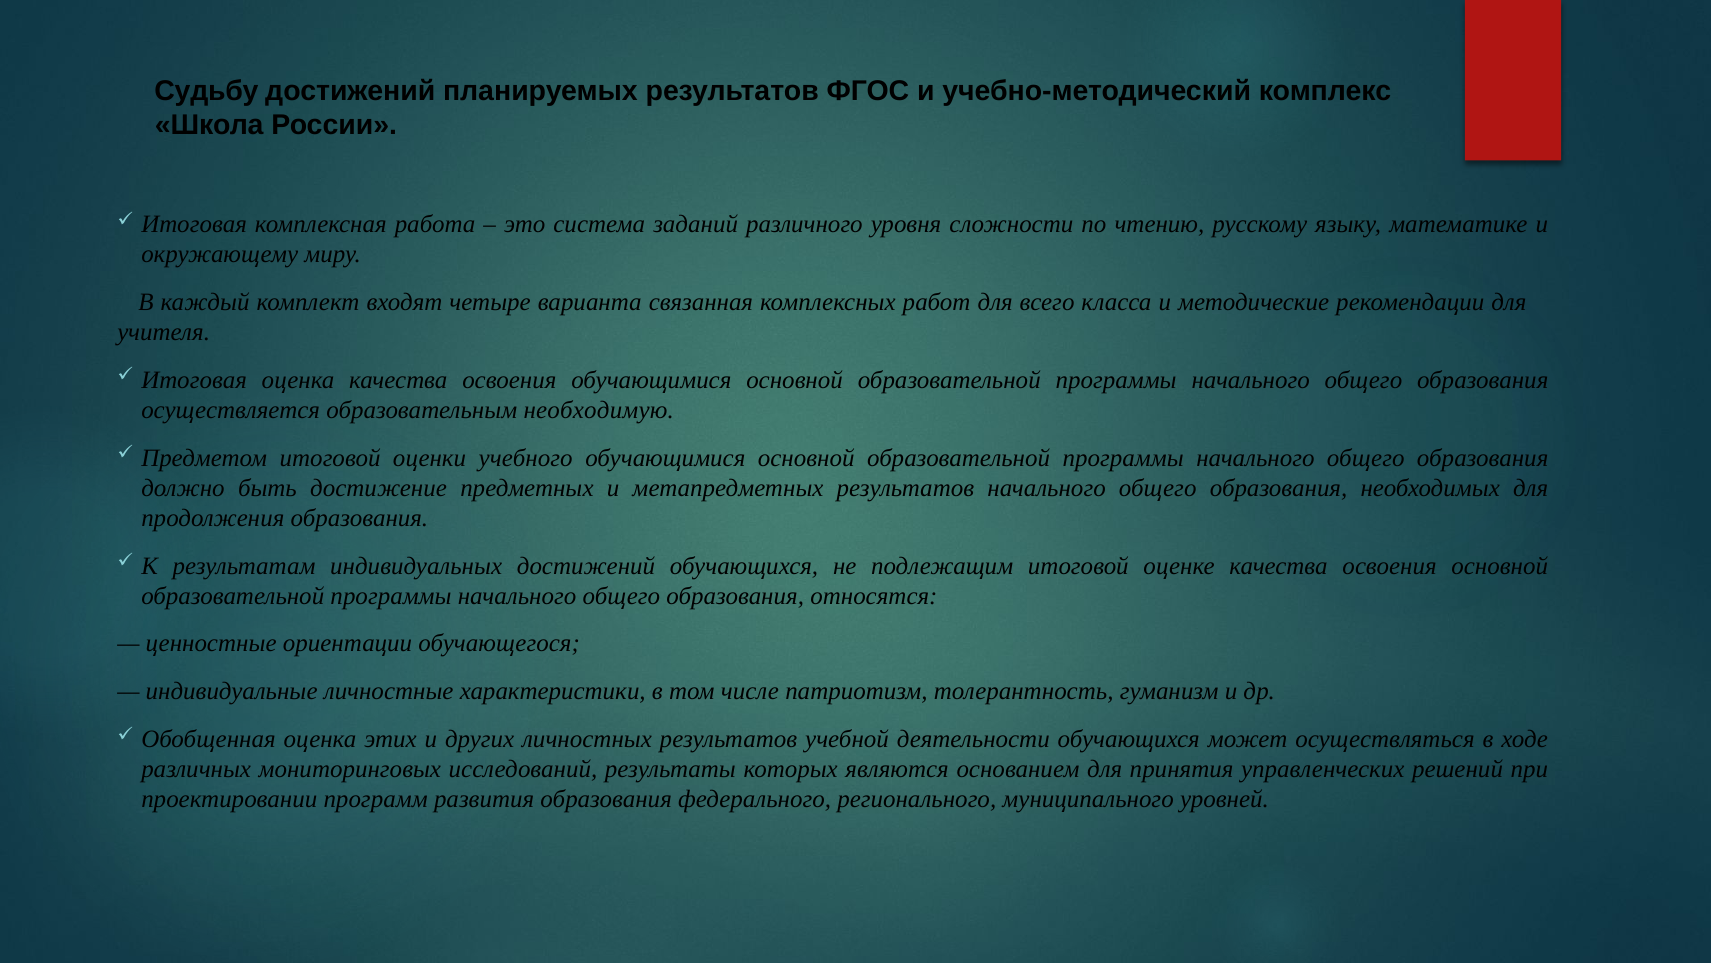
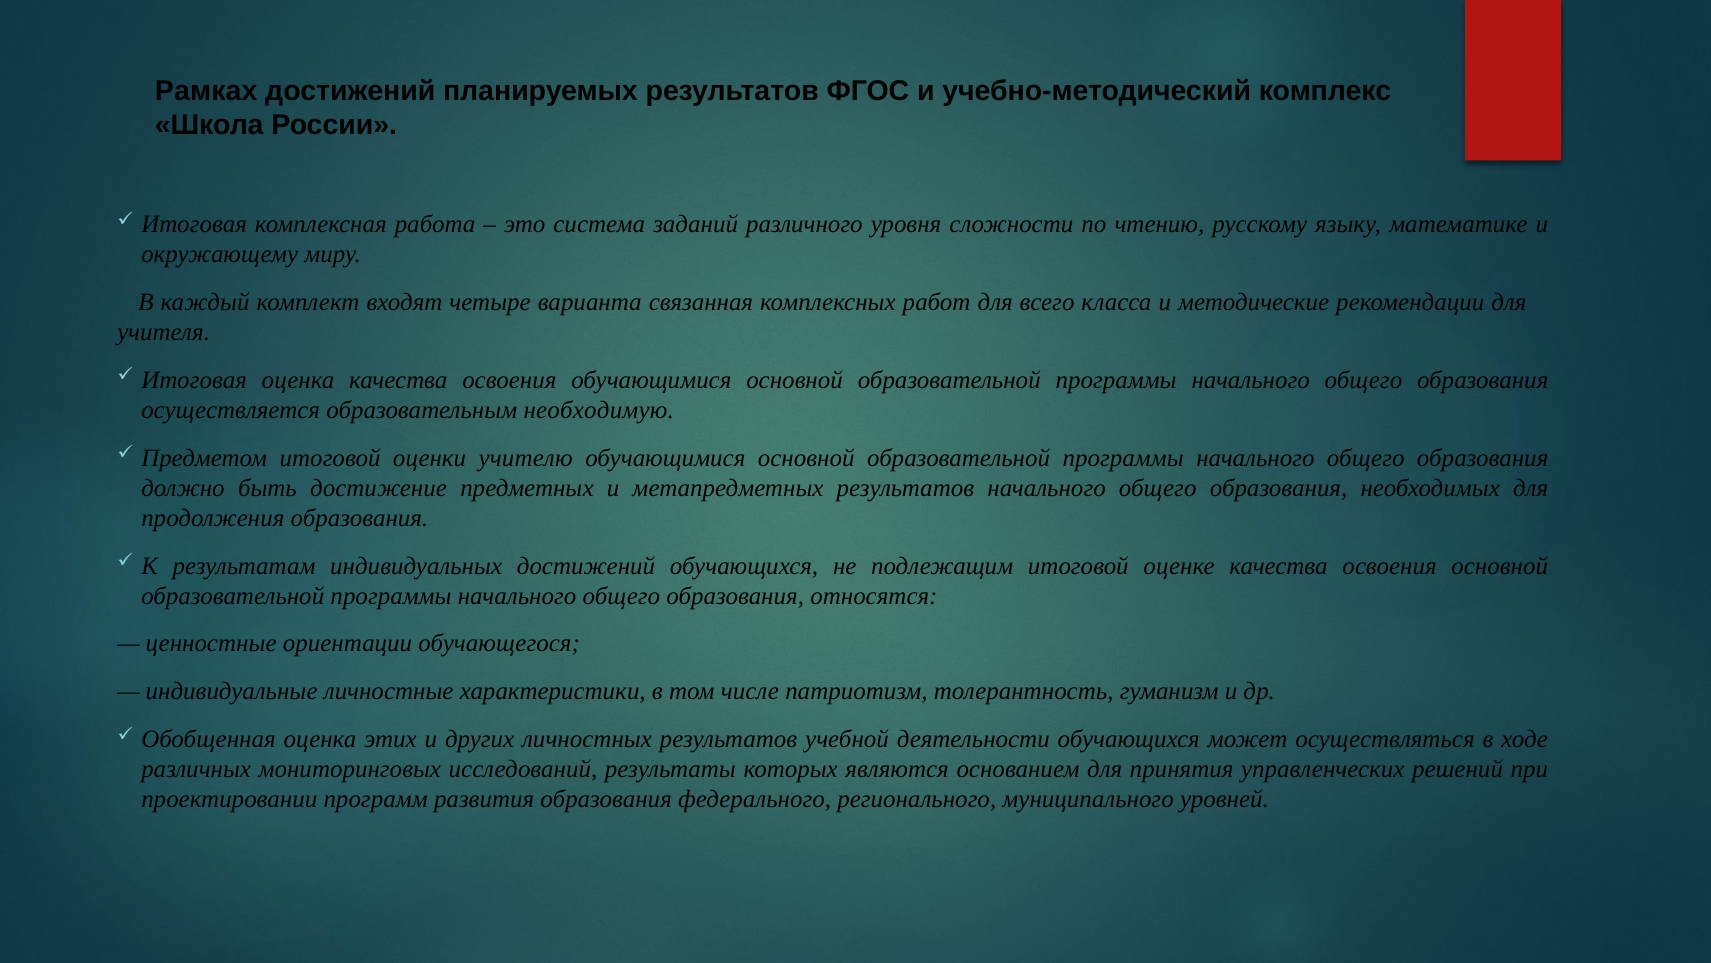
Судьбу: Судьбу -> Рамках (206, 91)
учебного: учебного -> учителю (526, 458)
